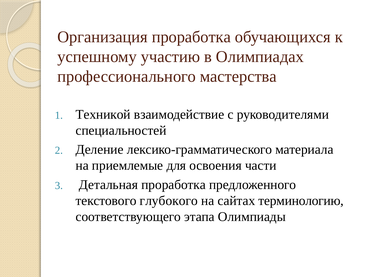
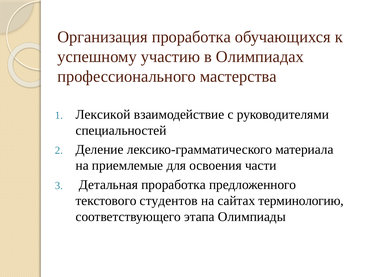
Техникой: Техникой -> Лексикой (103, 114)
глубокого: глубокого -> студентов (169, 201)
